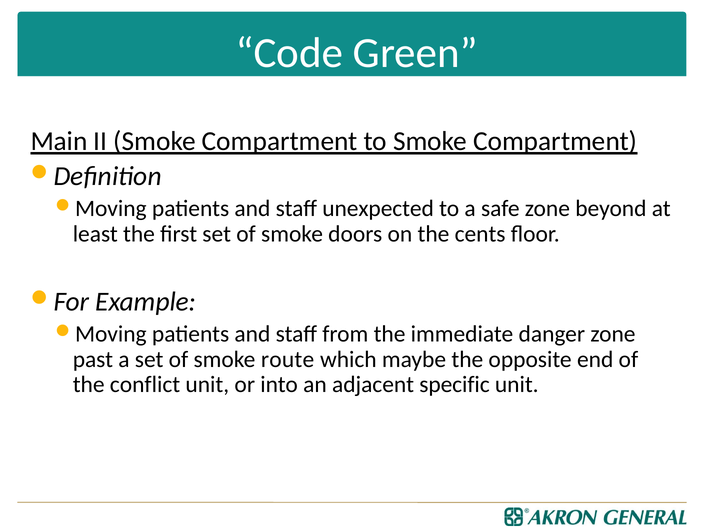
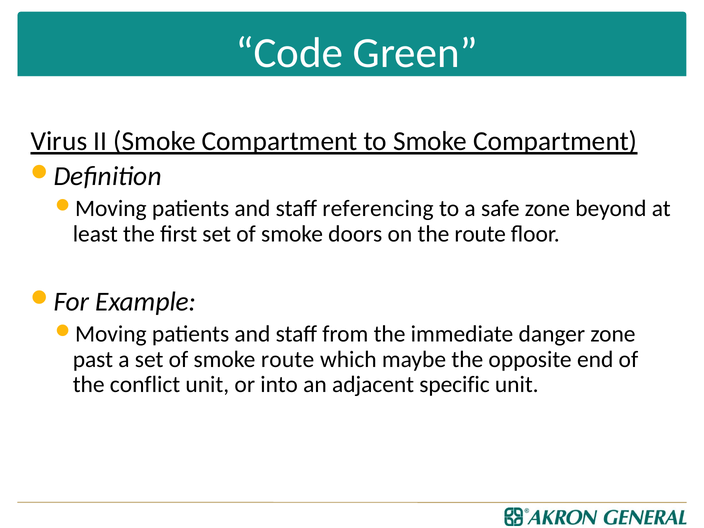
Main: Main -> Virus (59, 141)
unexpected: unexpected -> referencing (378, 209)
the cents: cents -> route (480, 234)
